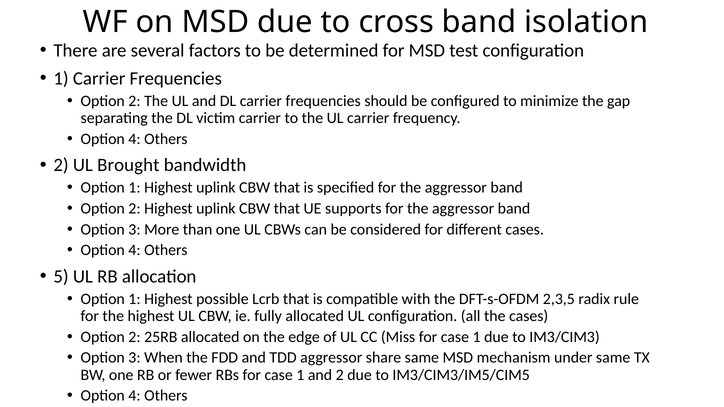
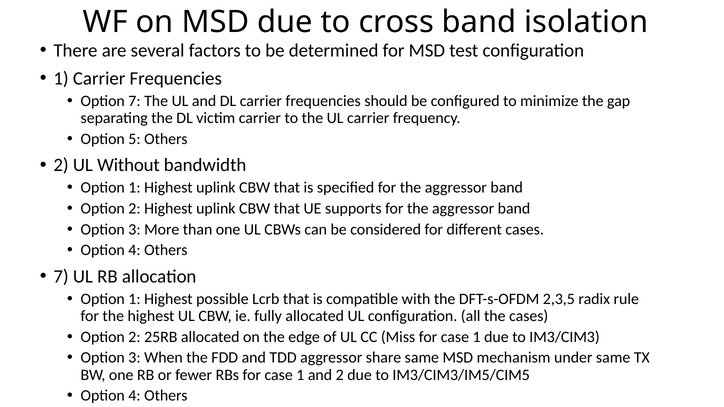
2: 2 -> 7 (134, 101)
4: 4 -> 5 (134, 139)
Brought: Brought -> Without (128, 165)
5: 5 -> 7 (61, 277)
